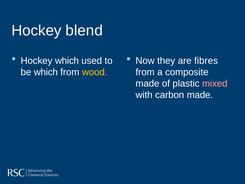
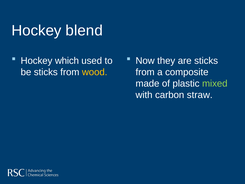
are fibres: fibres -> sticks (206, 61)
be which: which -> sticks (46, 72)
mixed colour: pink -> light green (215, 83)
carbon made: made -> straw (200, 95)
